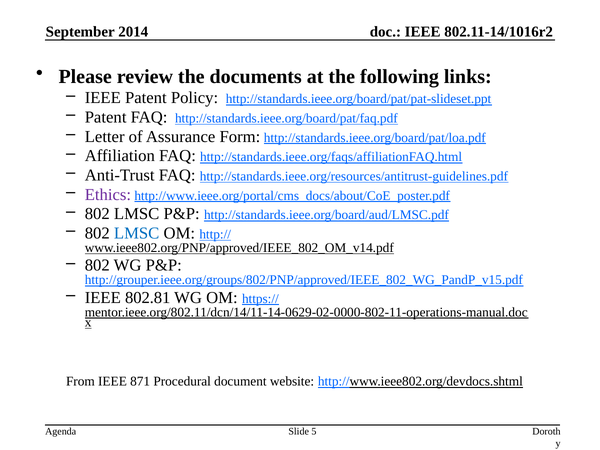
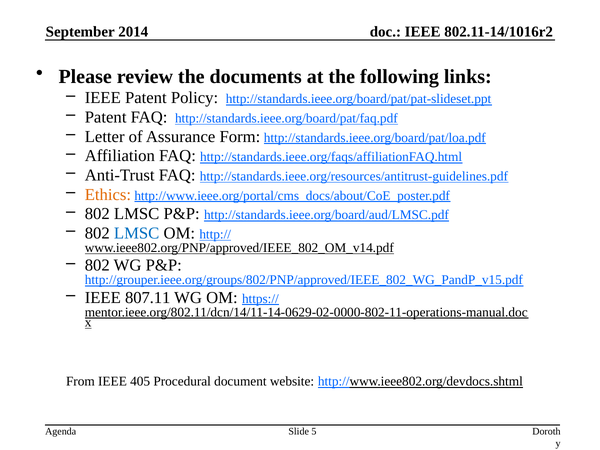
Ethics colour: purple -> orange (108, 195)
802.81: 802.81 -> 807.11 (148, 298)
871: 871 -> 405 (140, 382)
